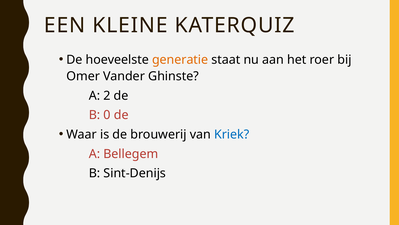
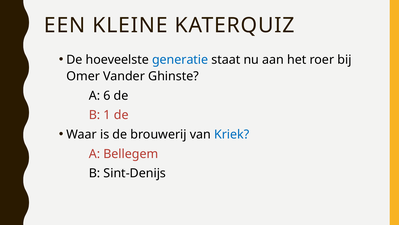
generatie colour: orange -> blue (180, 60)
2: 2 -> 6 (107, 95)
0: 0 -> 1 (107, 115)
